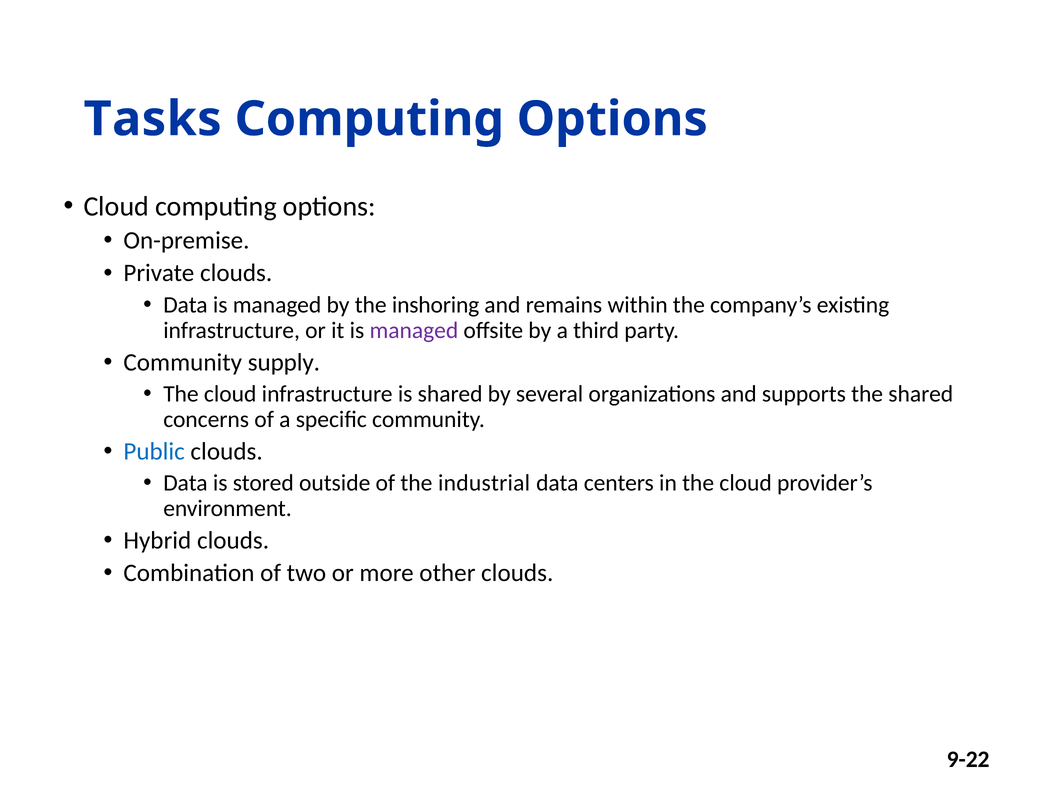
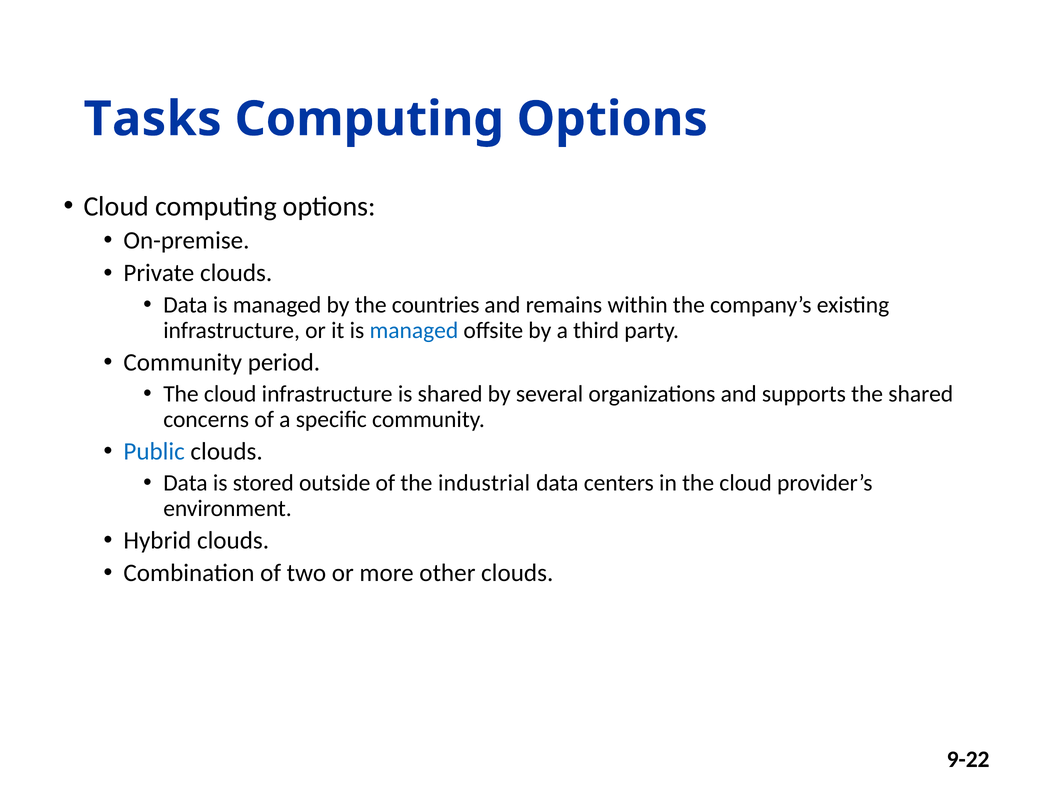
inshoring: inshoring -> countries (436, 305)
managed colour: purple -> blue (414, 330)
supply: supply -> period (284, 362)
